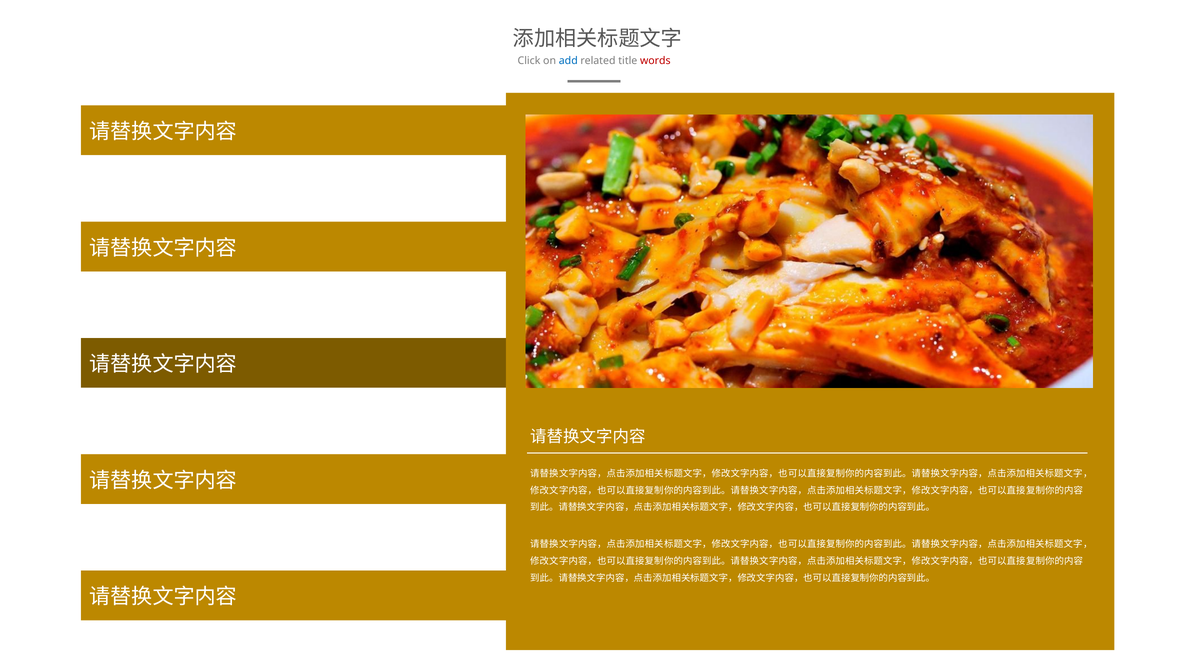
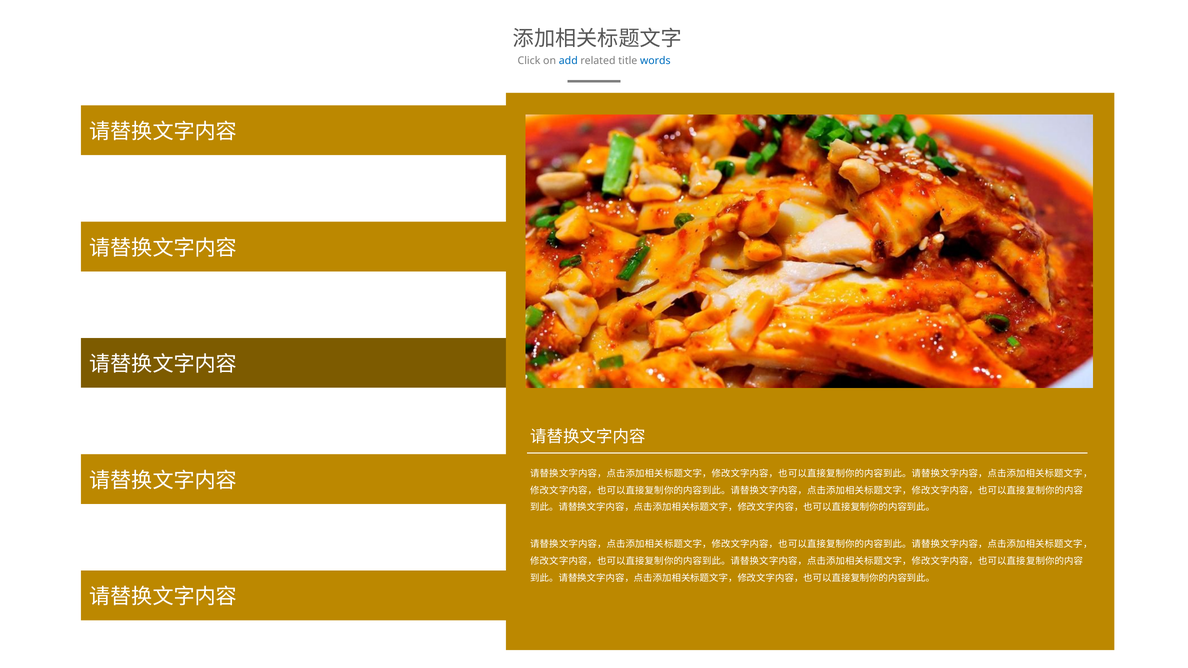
words colour: red -> blue (655, 61)
